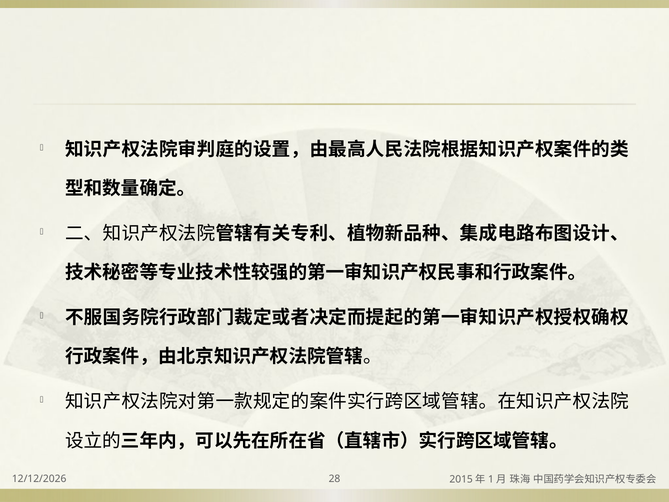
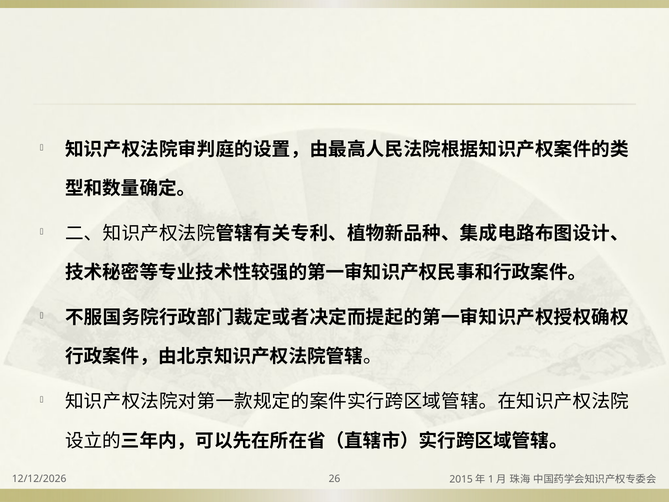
28: 28 -> 26 (334, 479)
